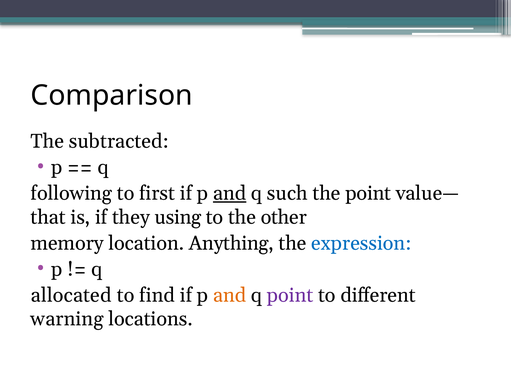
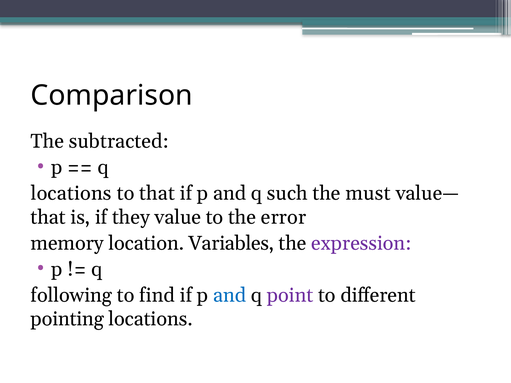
following: following -> locations (71, 194)
to first: first -> that (157, 194)
and underline: present -> none (230, 194)
the point: point -> must (368, 194)
using: using -> value (178, 217)
other: other -> error (284, 217)
Anything: Anything -> Variables (231, 243)
expression colour: blue -> purple (361, 243)
allocated: allocated -> following (71, 295)
and colour: orange -> blue (230, 295)
warning: warning -> pointing (67, 319)
